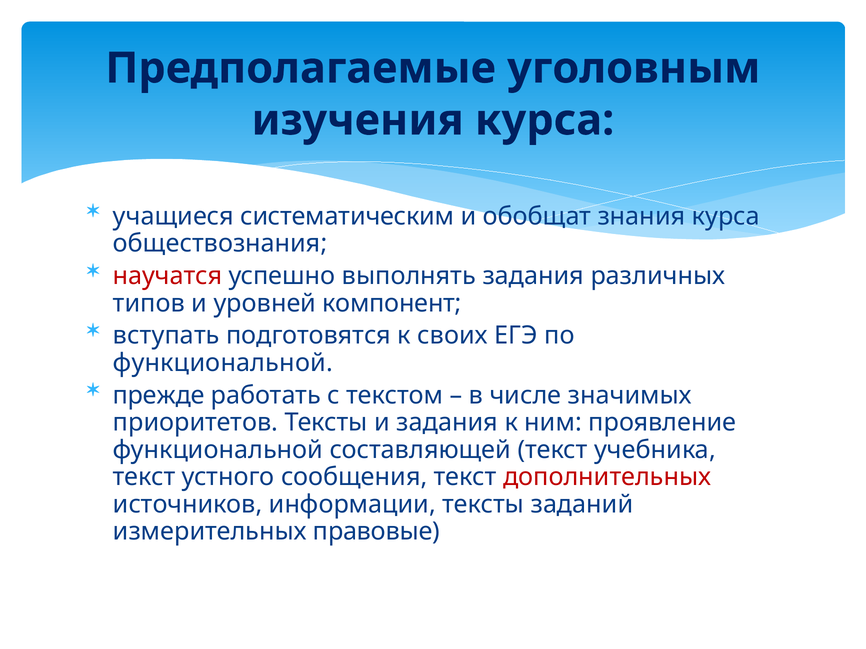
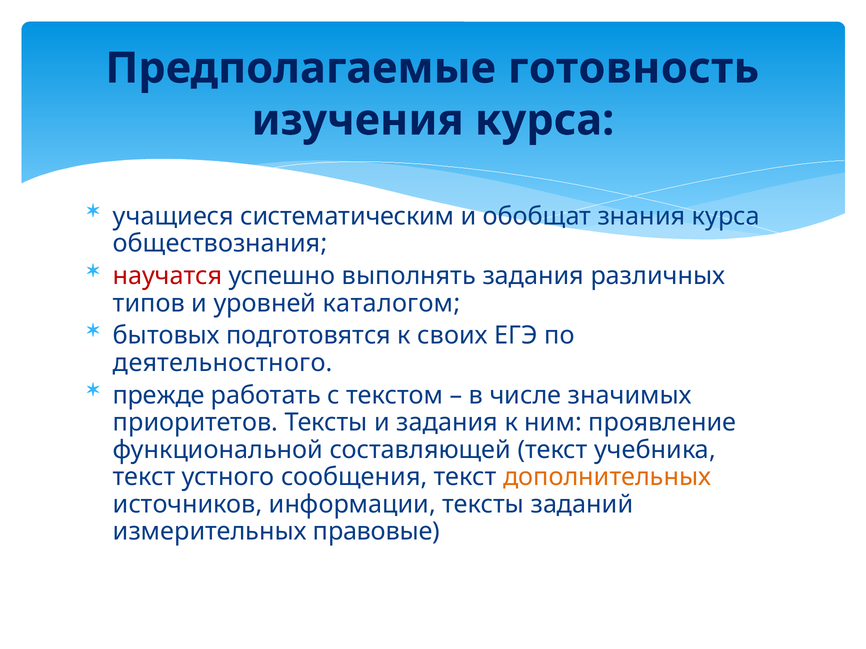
уголовным: уголовным -> готовность (634, 68)
компонент: компонент -> каталогом (392, 303)
вступать: вступать -> бытовых (166, 336)
функциональной: функциональной -> деятельностного (223, 363)
дополнительных colour: red -> orange (607, 477)
